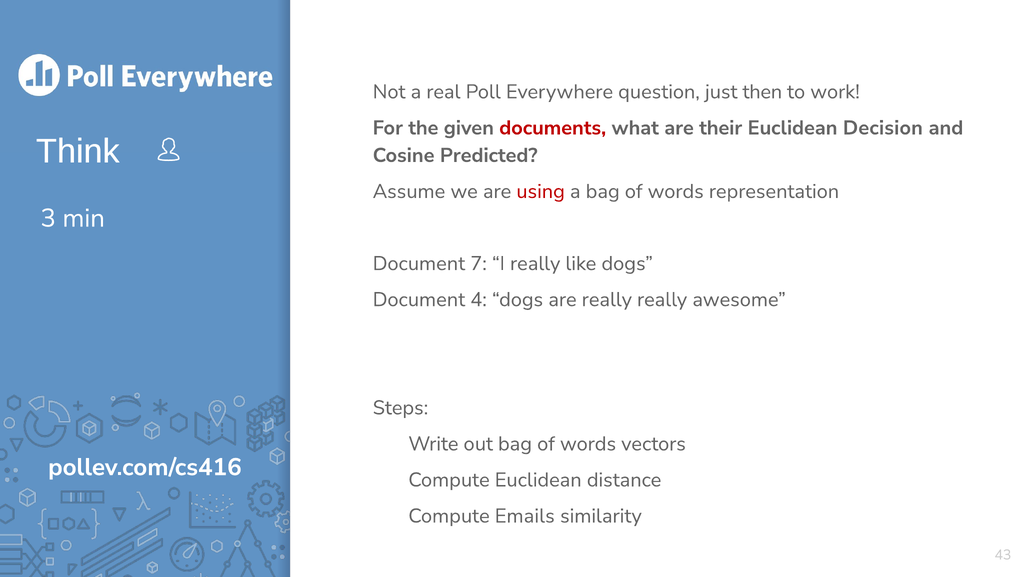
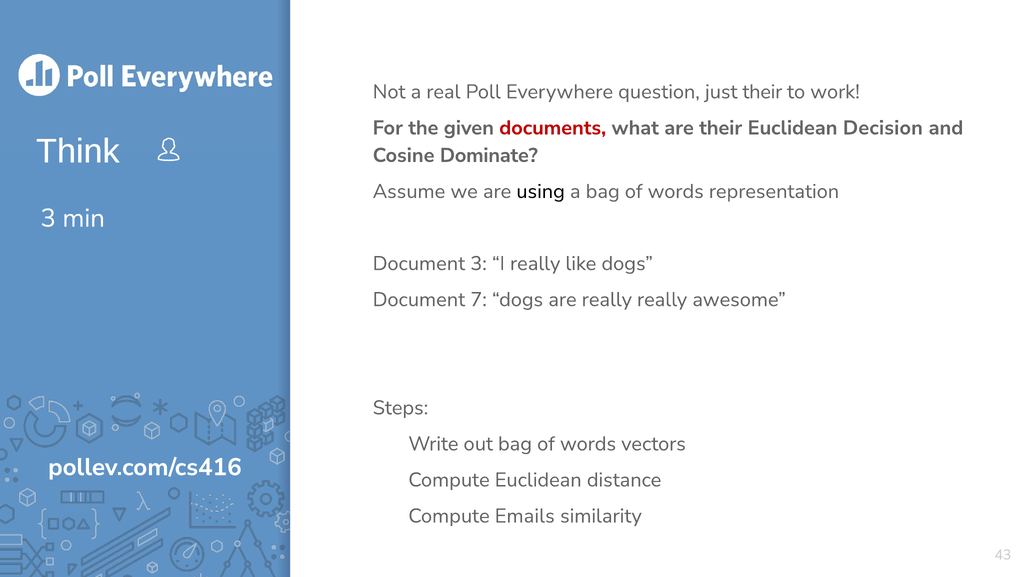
just then: then -> their (762, 92)
Predicted: Predicted -> Dominate (489, 155)
using colour: red -> black (541, 191)
Document 7: 7 -> 3 (479, 264)
4: 4 -> 7 (479, 300)
